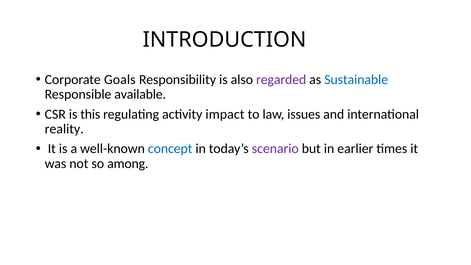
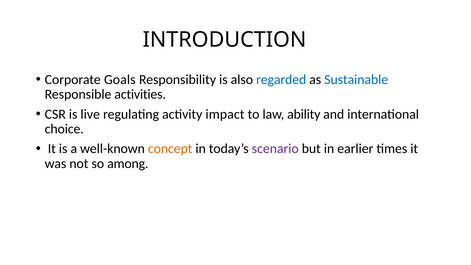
regarded colour: purple -> blue (281, 80)
available: available -> activities (140, 94)
this: this -> live (90, 114)
issues: issues -> ability (304, 114)
reality: reality -> choice (64, 129)
concept colour: blue -> orange (170, 149)
